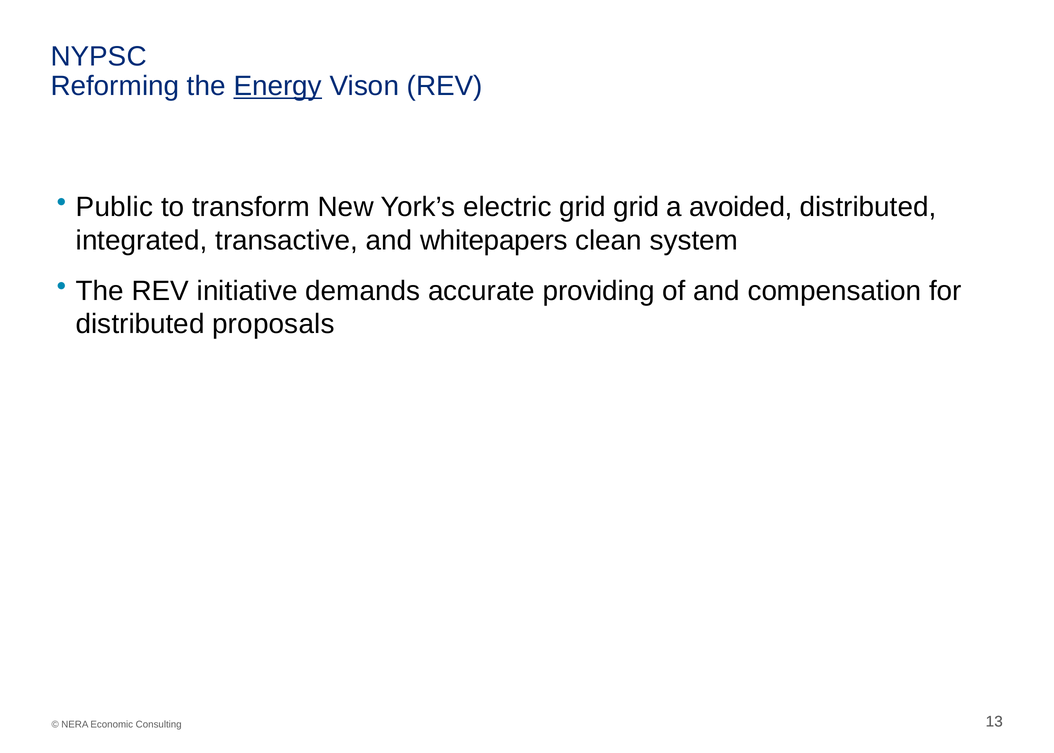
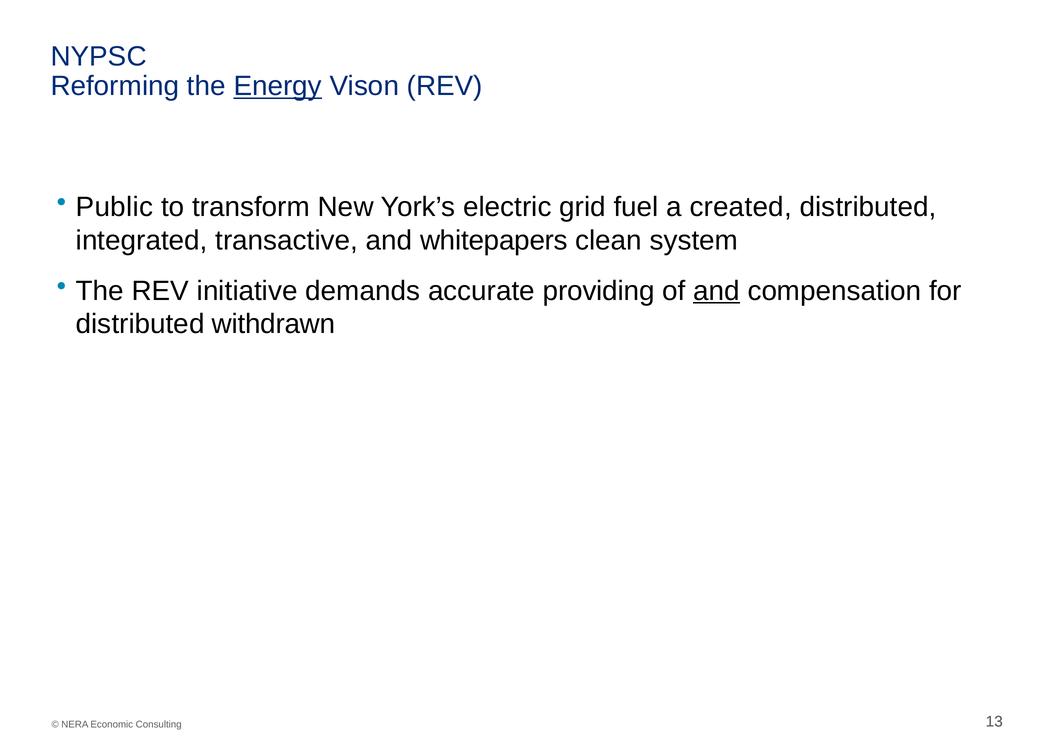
grid grid: grid -> fuel (636, 207)
avoided: avoided -> created (741, 207)
and underline: none -> present (716, 291)
proposals: proposals -> withdrawn (274, 324)
